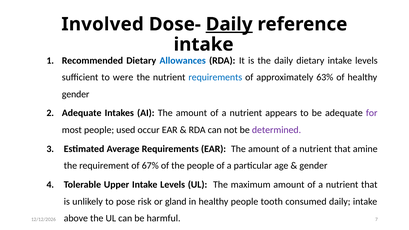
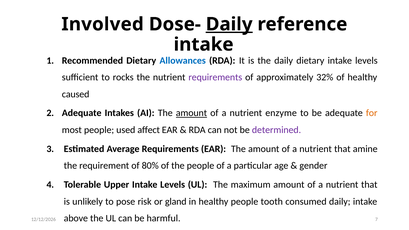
were: were -> rocks (123, 77)
requirements colour: blue -> purple (215, 77)
63%: 63% -> 32% (325, 77)
gender: gender -> caused (76, 94)
amount underline: none -> present (191, 113)
appears: appears -> enzyme (281, 113)
for colour: purple -> orange (372, 113)
occur: occur -> affect (149, 130)
67%: 67% -> 80% (150, 166)
